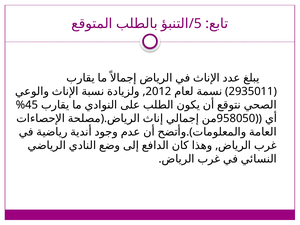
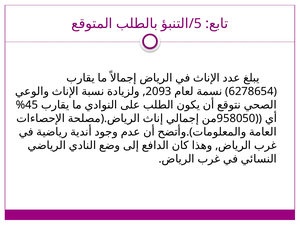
2012: 2012 -> 2093 (159, 91)
2935011: 2935011 -> 6278654 (251, 91)
